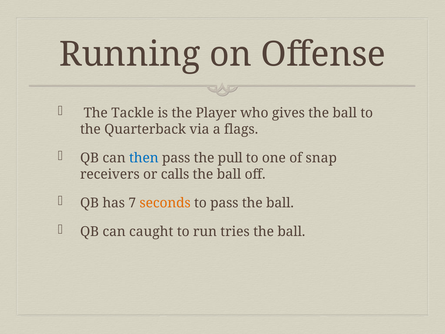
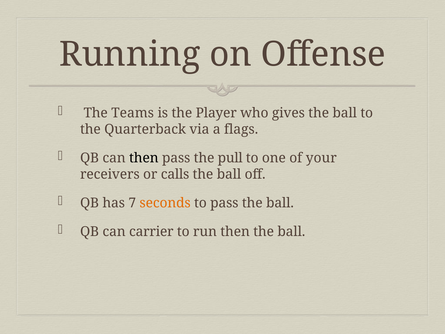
Tackle: Tackle -> Teams (133, 113)
then colour: blue -> black (144, 158)
snap: snap -> your (321, 158)
caught: caught -> carrier (151, 231)
run tries: tries -> then (235, 231)
